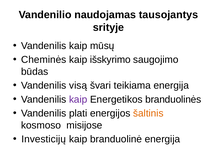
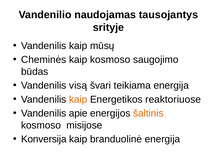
kaip išskyrimo: išskyrimo -> kosmoso (110, 60)
kaip colour: purple -> orange (78, 99)
branduolinės: branduolinės -> reaktoriuose (173, 99)
plati: plati -> apie (78, 113)
Investicijų: Investicijų -> Konversija (44, 139)
